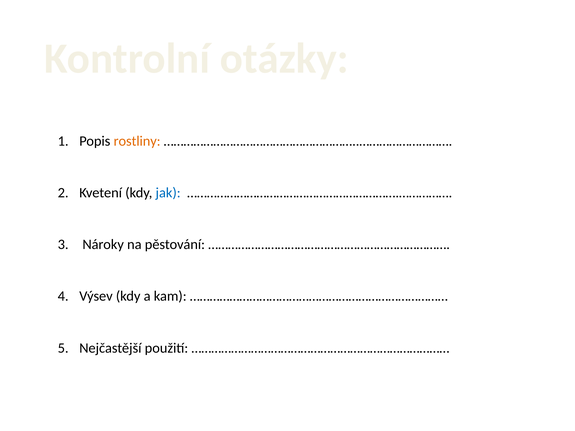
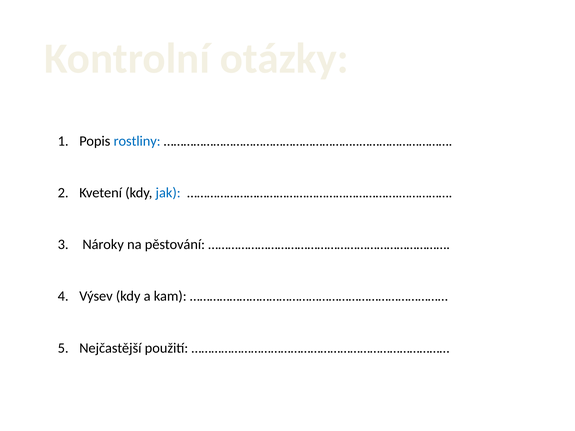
rostliny colour: orange -> blue (137, 141)
